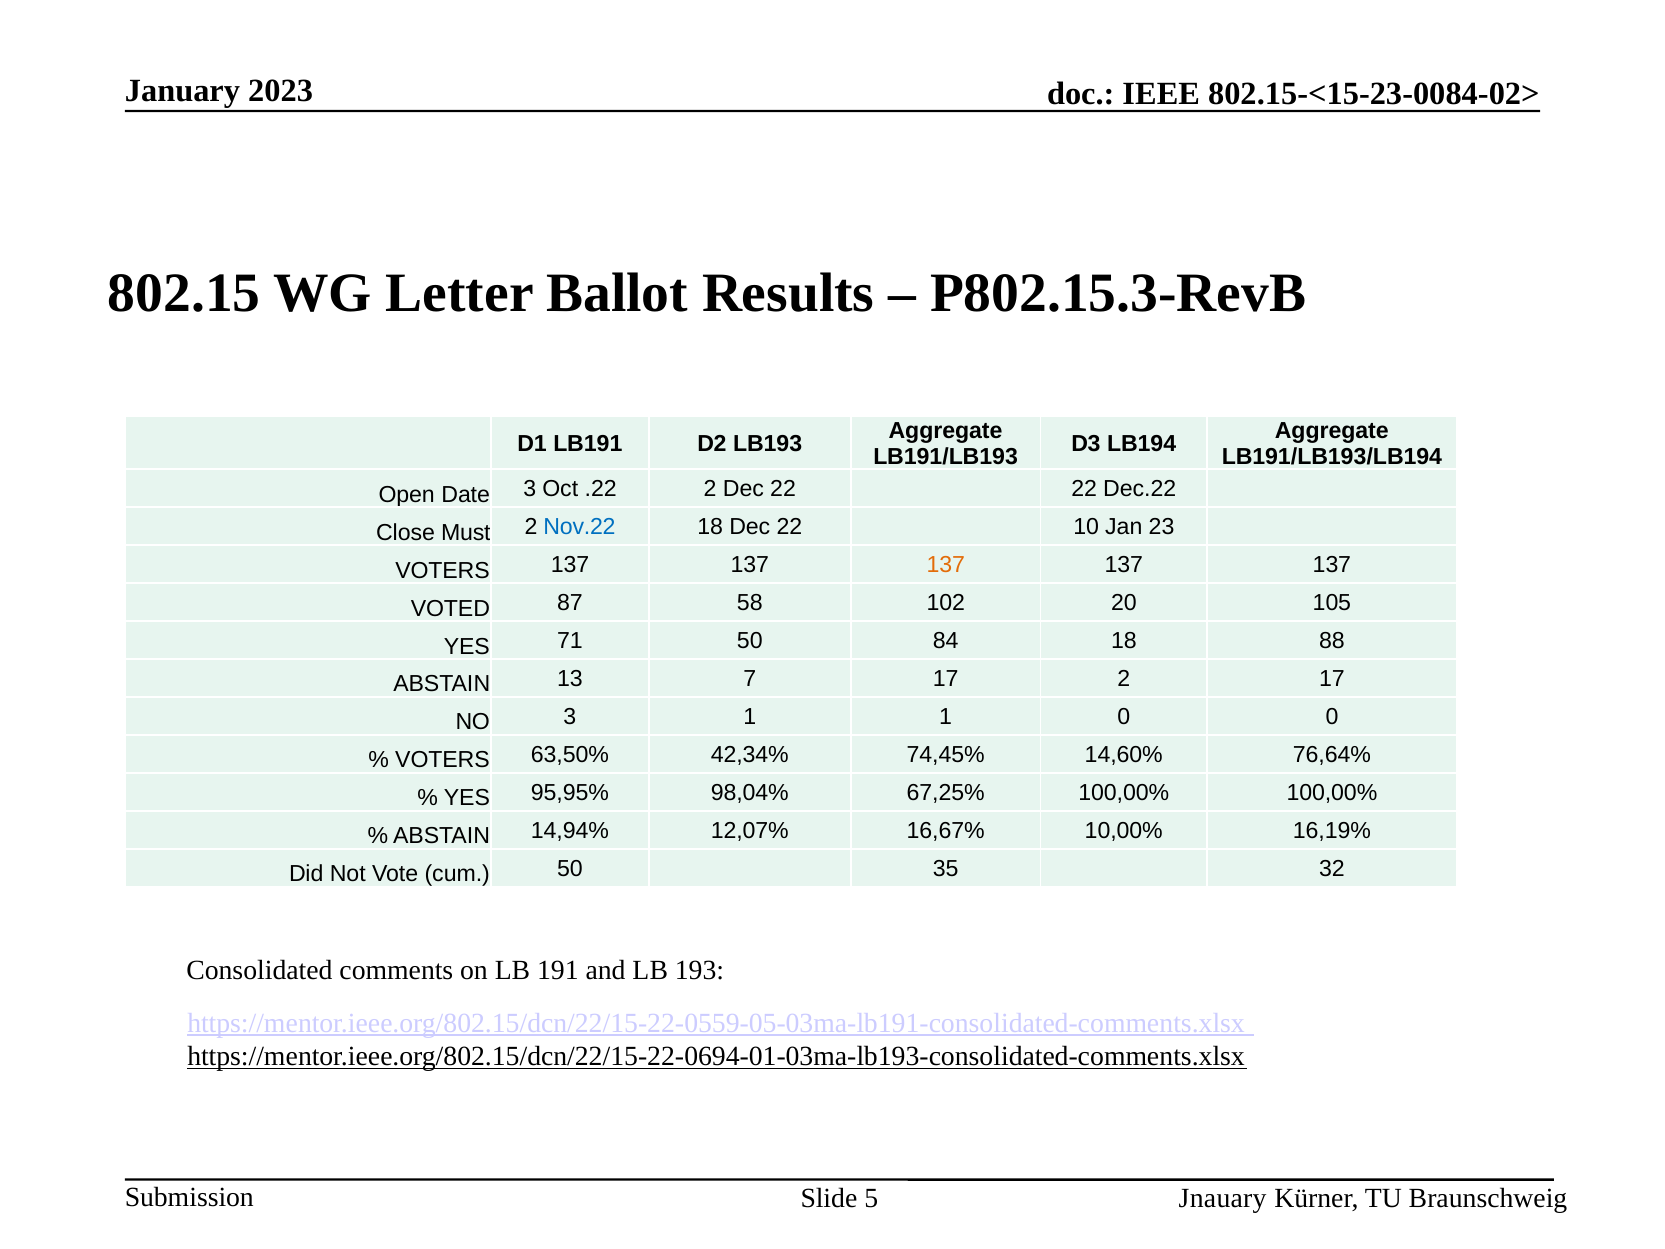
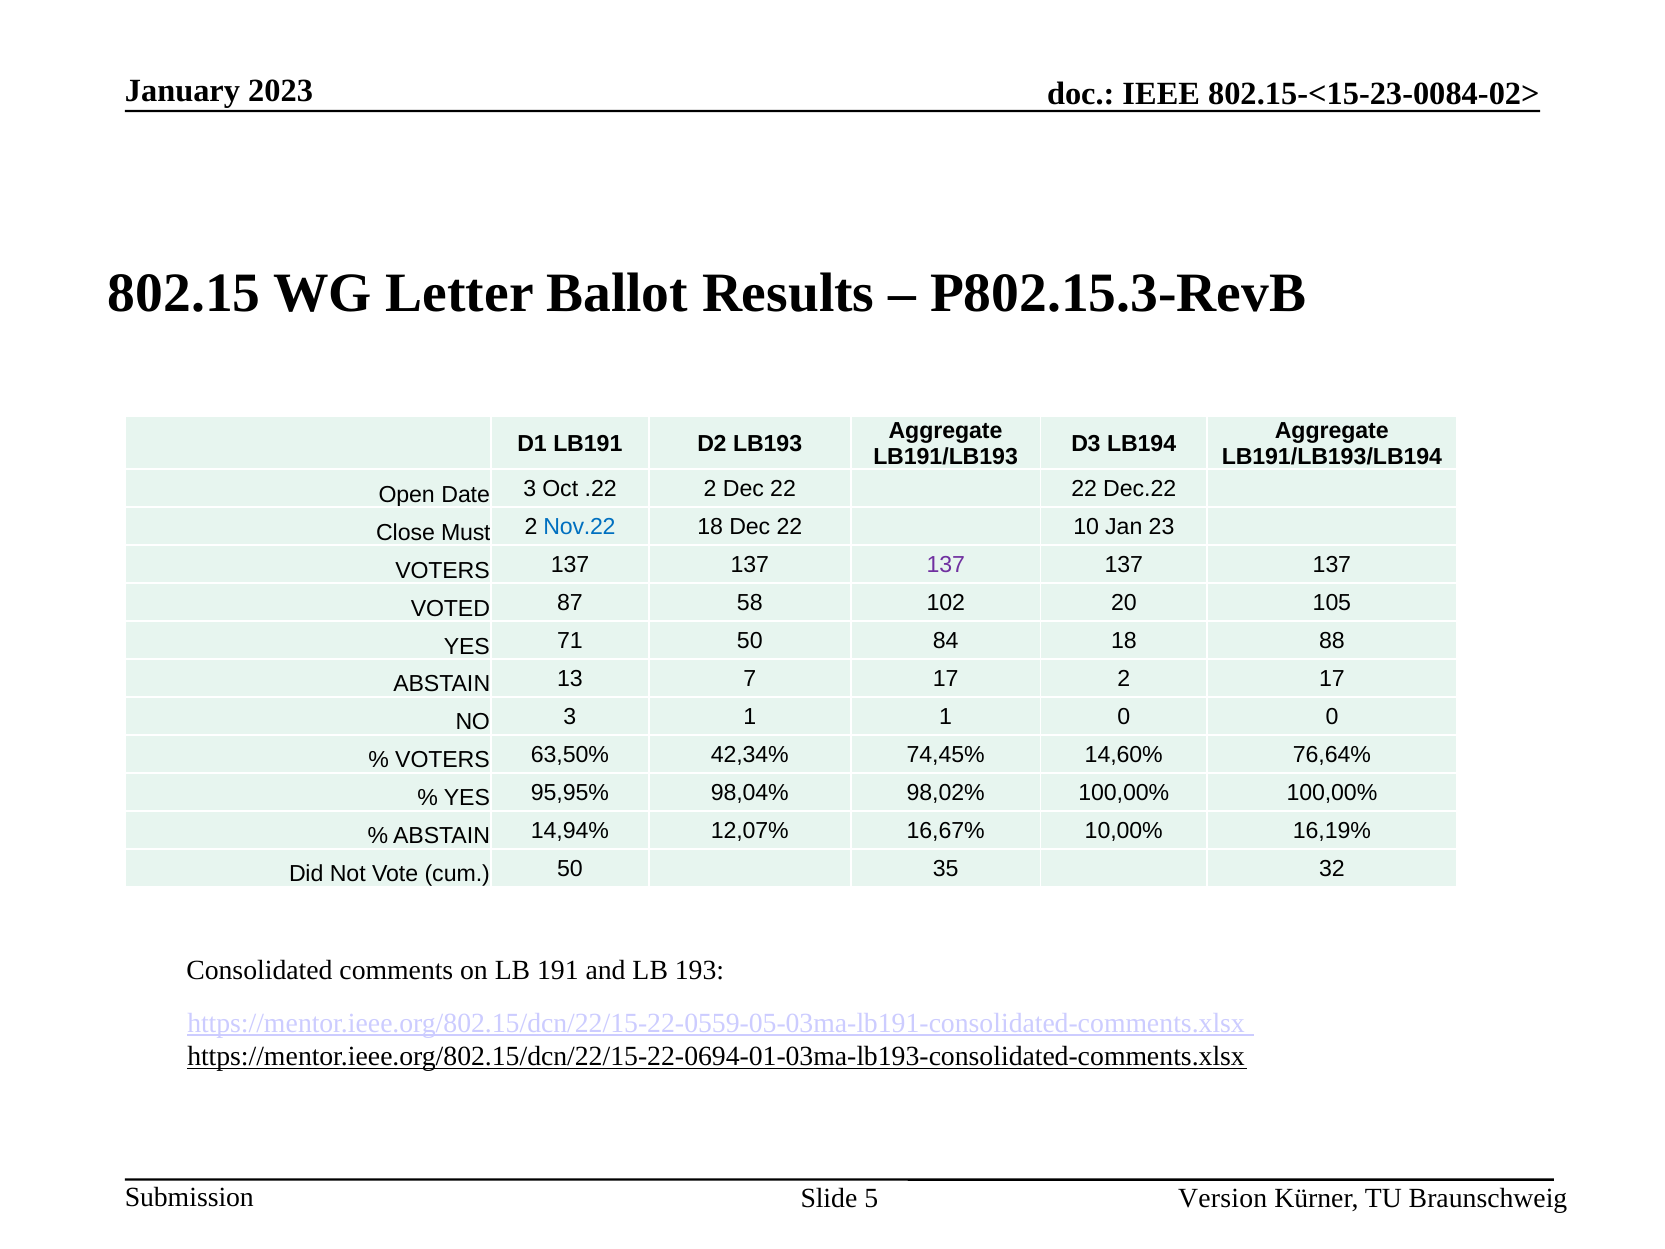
137 colour: orange -> purple (946, 565)
67,25%: 67,25% -> 98,02% (946, 793)
Jnauary: Jnauary -> Version (1223, 1198)
